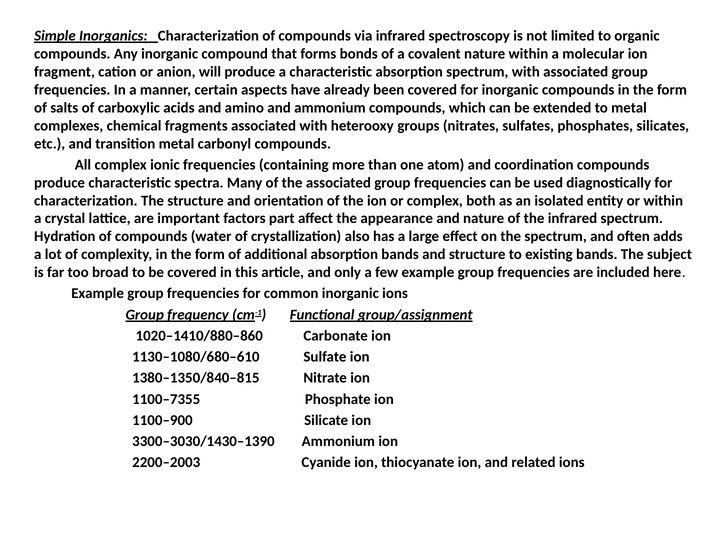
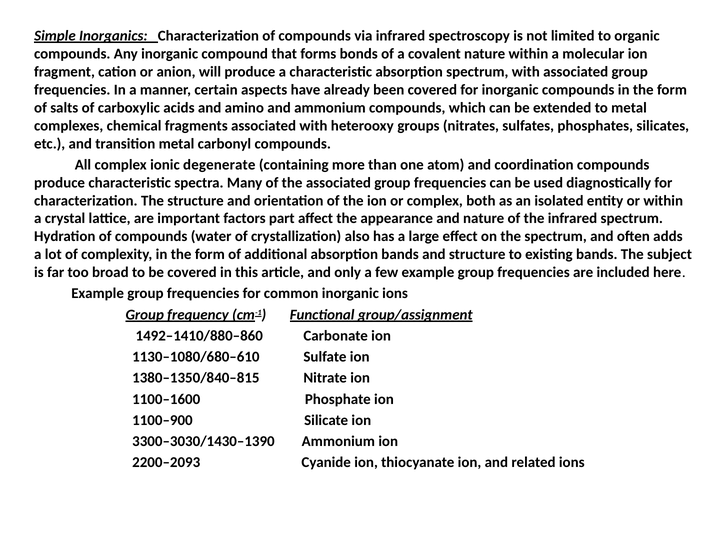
ionic frequencies: frequencies -> degenerate (219, 165)
1020–1410/880–860: 1020–1410/880–860 -> 1492–1410/880–860 (199, 336)
1100–7355: 1100–7355 -> 1100–1600 (166, 399)
2200–2003: 2200–2003 -> 2200–2093 (166, 463)
